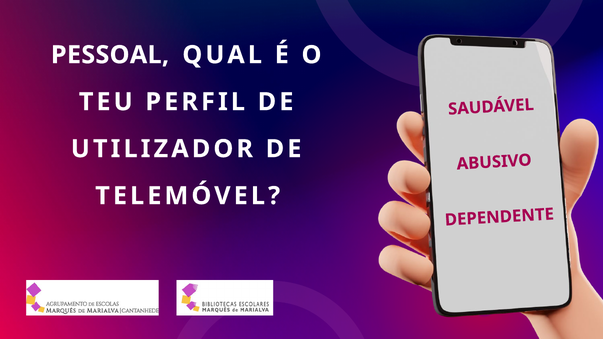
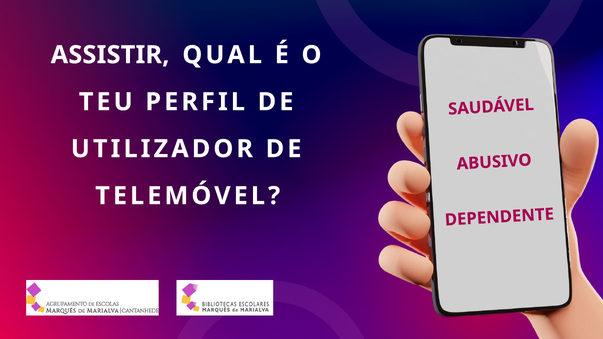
PESSOAL: PESSOAL -> ASSISTIR (110, 55)
